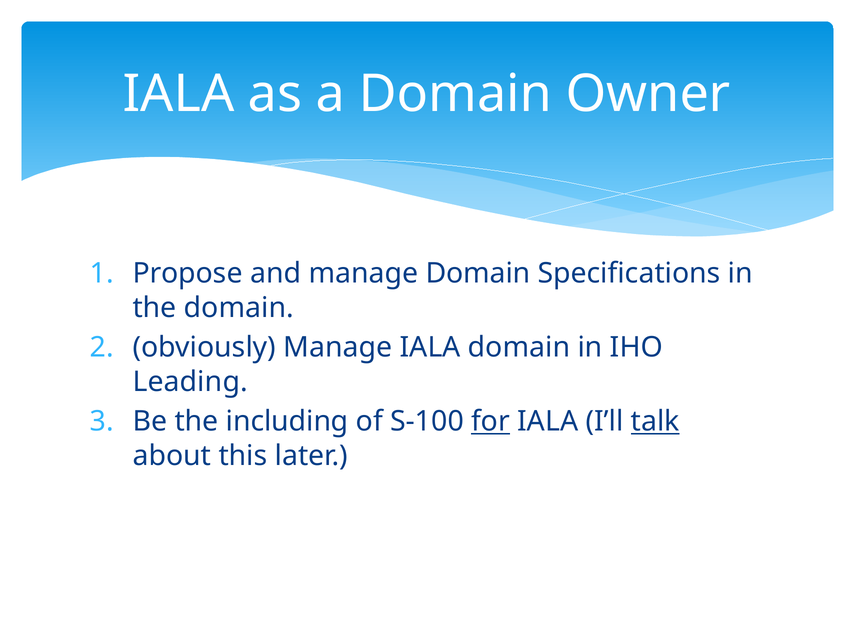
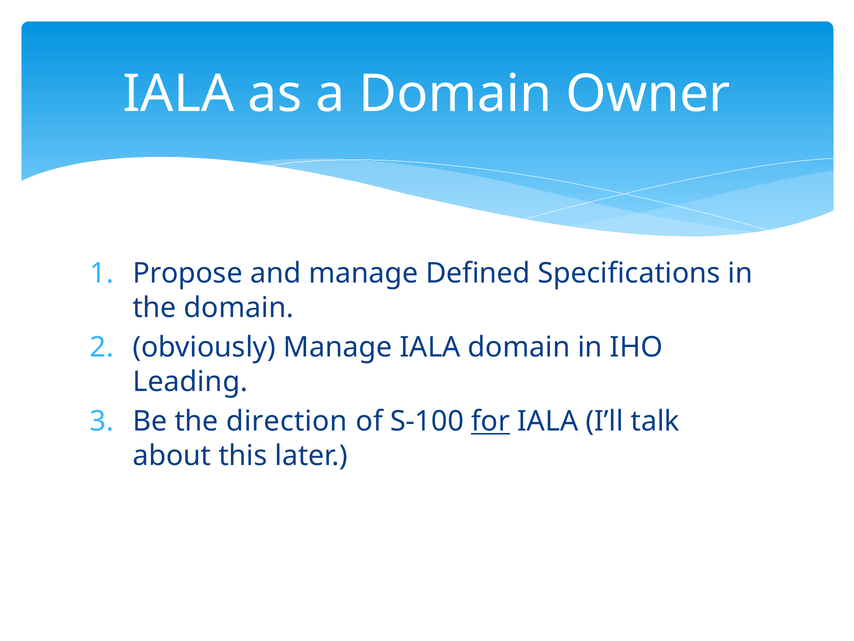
manage Domain: Domain -> Defined (478, 273)
including: including -> direction (287, 421)
talk underline: present -> none (655, 421)
